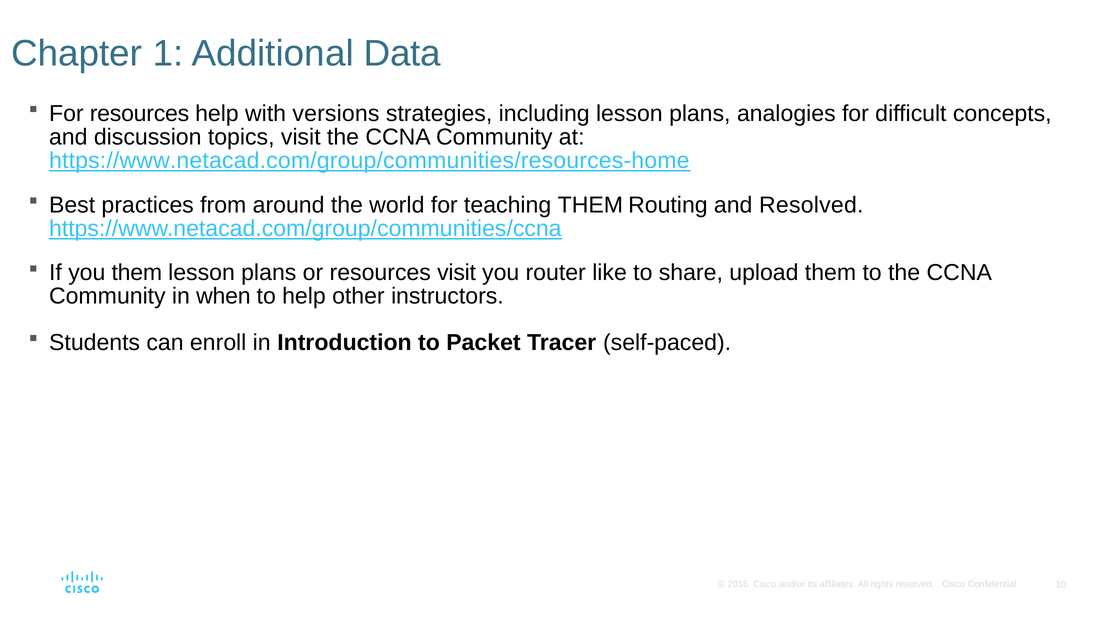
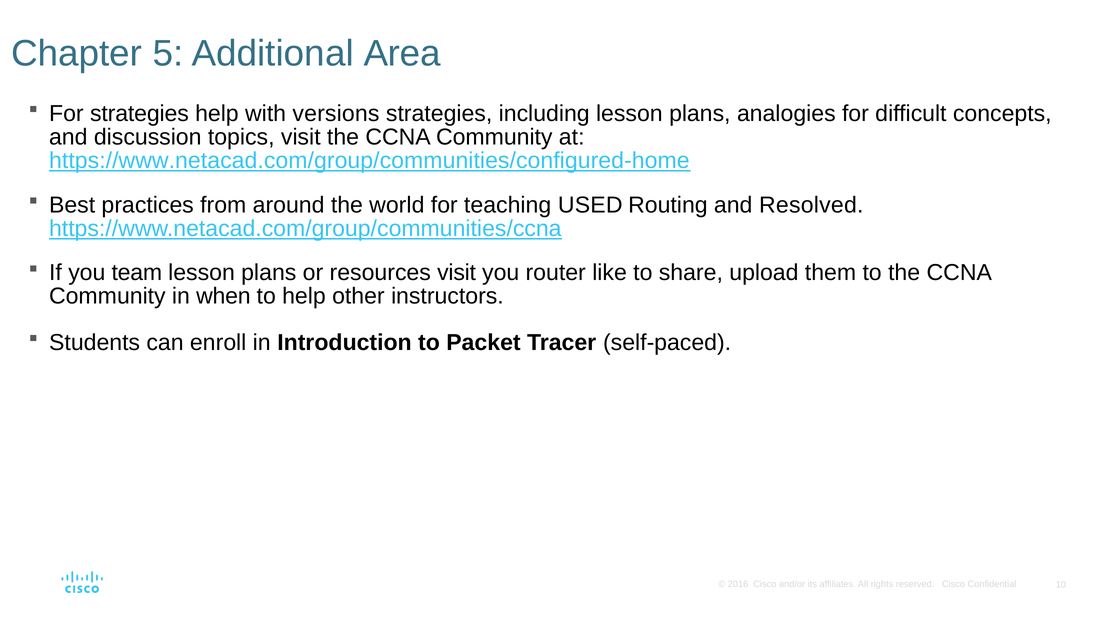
1: 1 -> 5 (168, 53)
Data: Data -> Area (402, 53)
For resources: resources -> strategies (139, 114)
https://www.netacad.com/group/communities/resources-home: https://www.netacad.com/group/communities/resources-home -> https://www.netacad.com/group/communities/configured-home (369, 161)
teaching THEM: THEM -> USED (590, 205)
you them: them -> team (137, 273)
